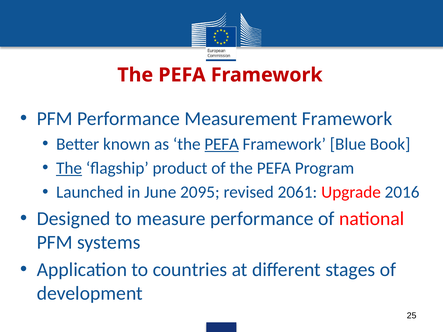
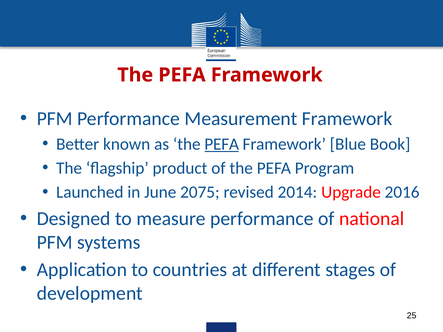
The underline: present -> none (69, 168)
2095: 2095 -> 2075 (200, 192)
2061: 2061 -> 2014 (297, 192)
